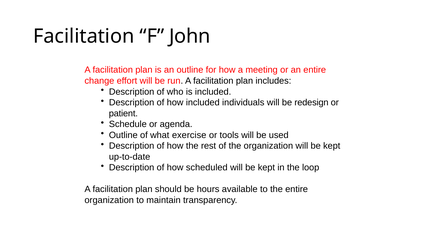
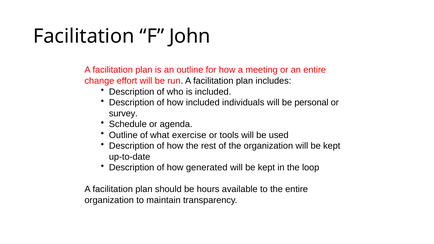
redesign: redesign -> personal (311, 103)
patient: patient -> survey (123, 113)
scheduled: scheduled -> generated (207, 168)
